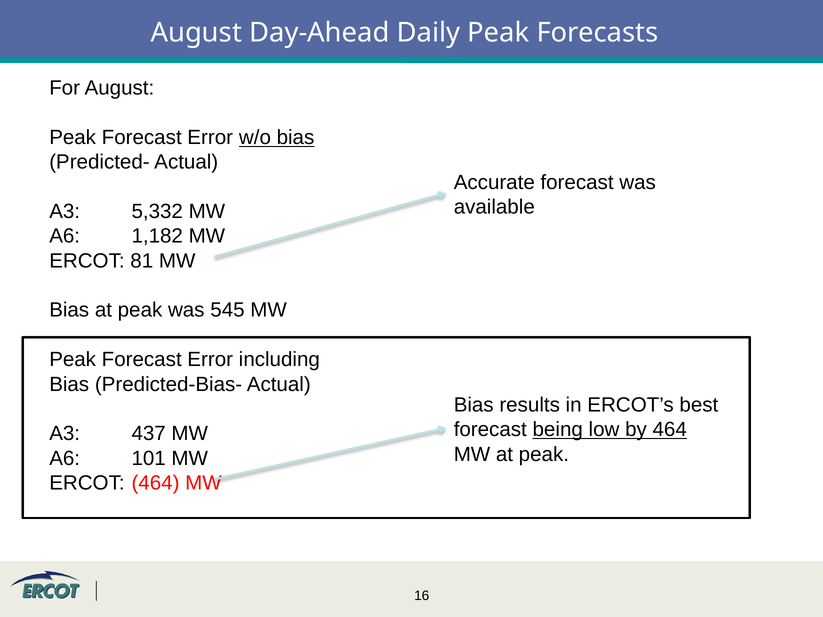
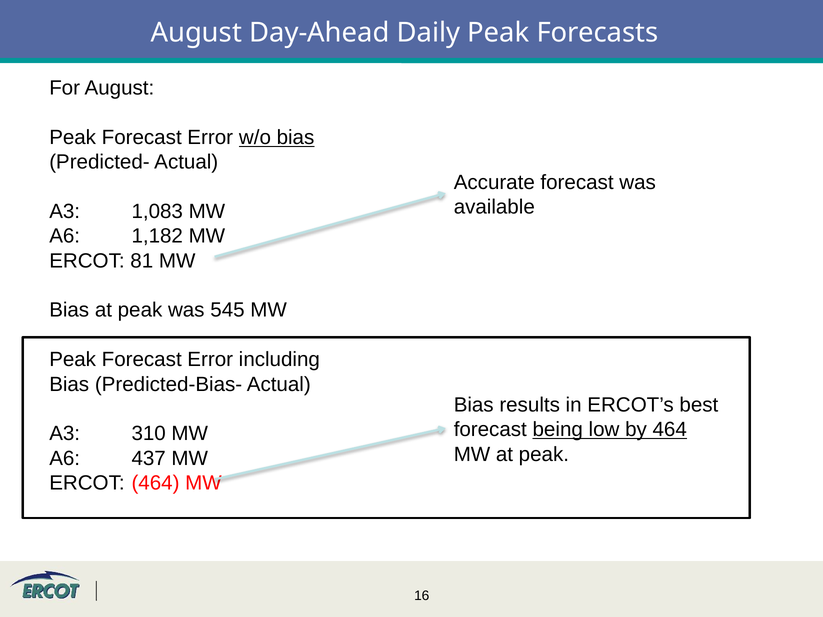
5,332: 5,332 -> 1,083 (157, 212)
437: 437 -> 310 (149, 434)
101: 101 -> 437 (149, 458)
